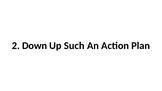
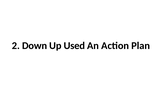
Such: Such -> Used (74, 46)
